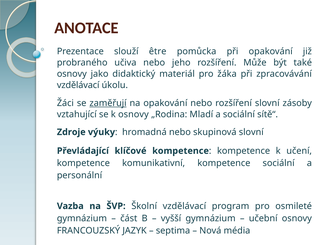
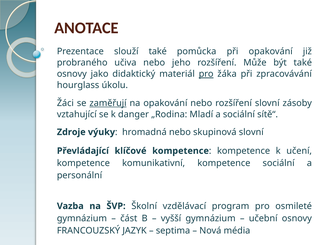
slouží être: être -> také (158, 51)
pro underline: none -> present (206, 74)
vzdělávací: vzdělávací -> hourglass (78, 85)
k osnovy: osnovy -> danger (133, 114)
